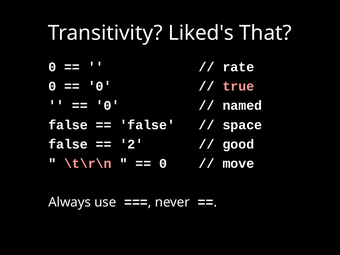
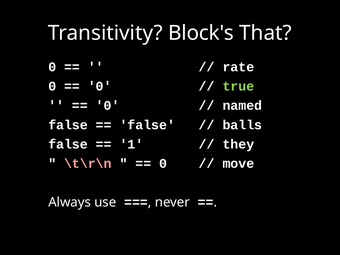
Liked's: Liked's -> Block's (201, 33)
true colour: pink -> light green (238, 86)
space: space -> balls (242, 125)
2: 2 -> 1 (131, 144)
good: good -> they (238, 144)
